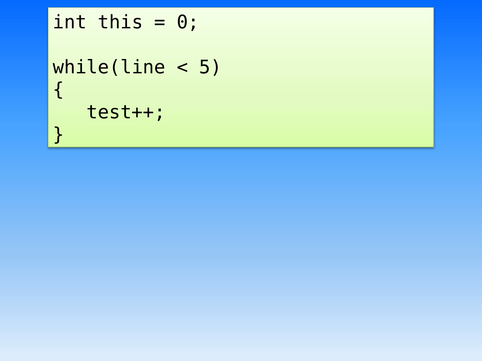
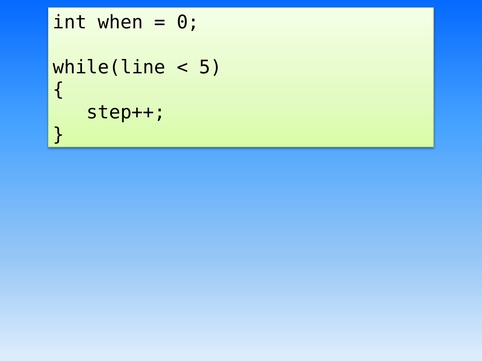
this: this -> when (120, 22)
test++: test++ -> step++ (126, 112)
